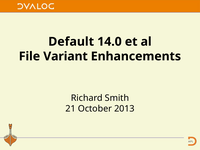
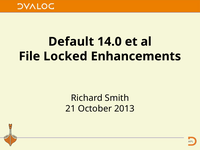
Variant: Variant -> Locked (65, 56)
